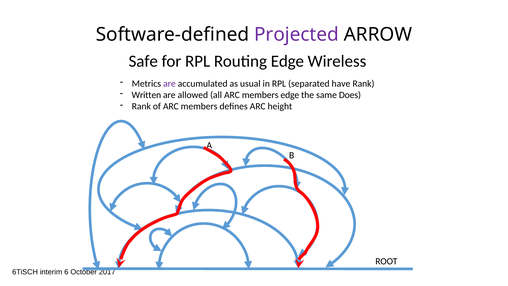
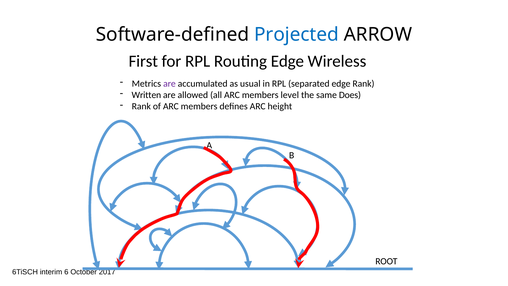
Projected colour: purple -> blue (297, 35)
Safe: Safe -> First (143, 61)
separated have: have -> edge (341, 84)
members edge: edge -> level (290, 95)
